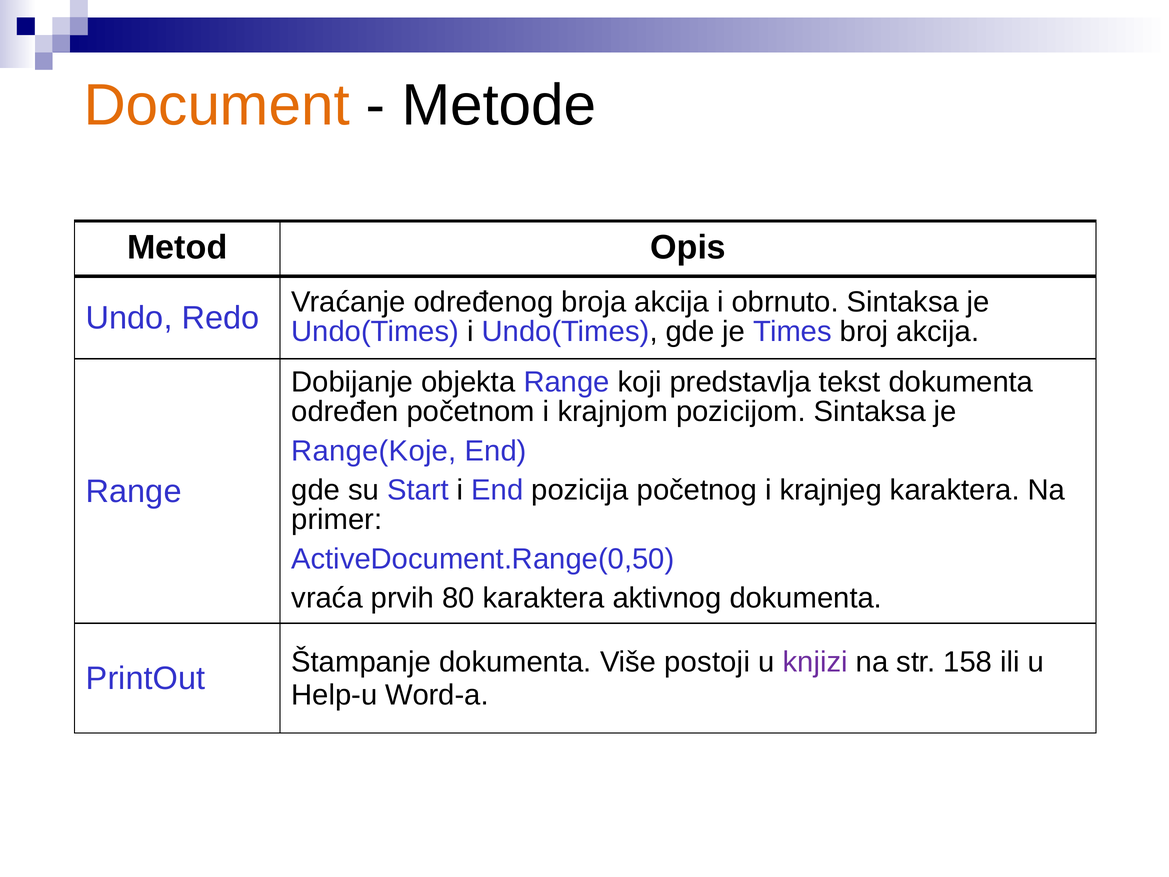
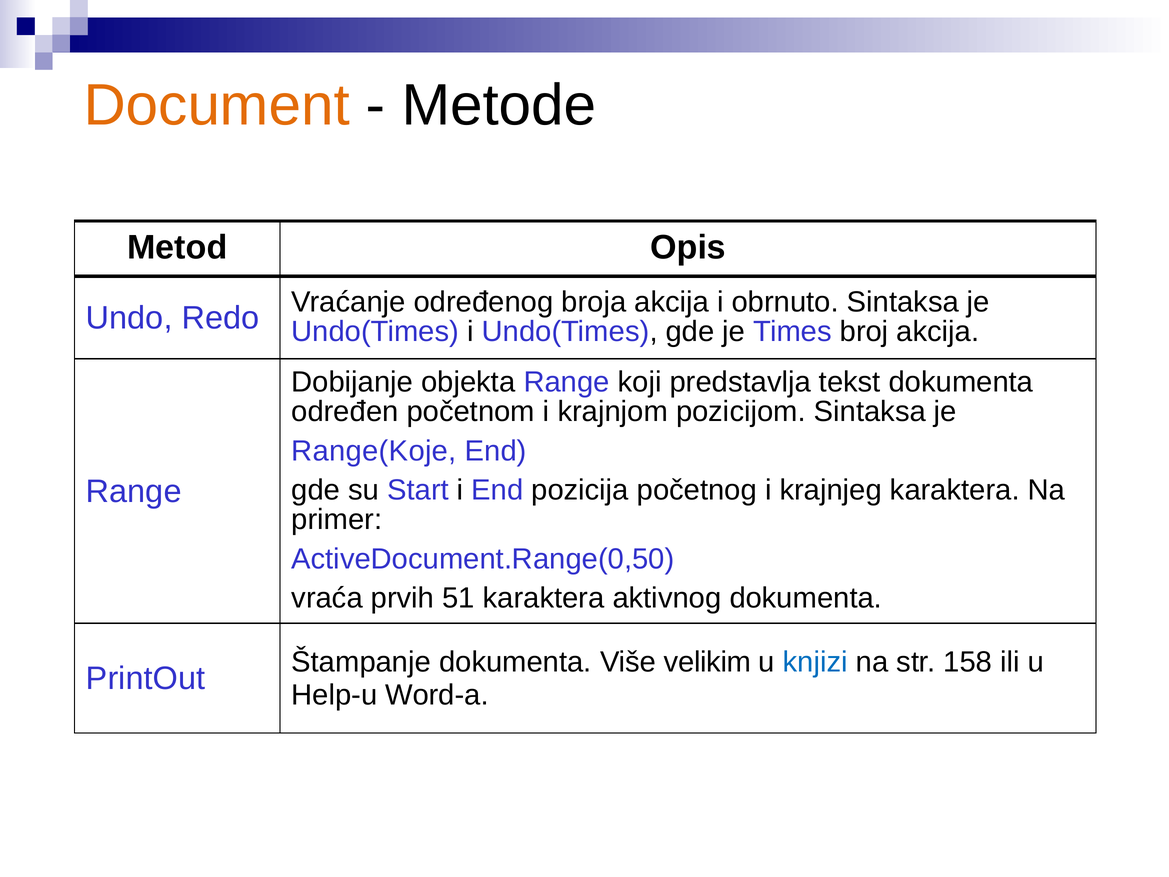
80: 80 -> 51 (458, 598)
postoji: postoji -> velikim (708, 662)
knjizi colour: purple -> blue (815, 662)
